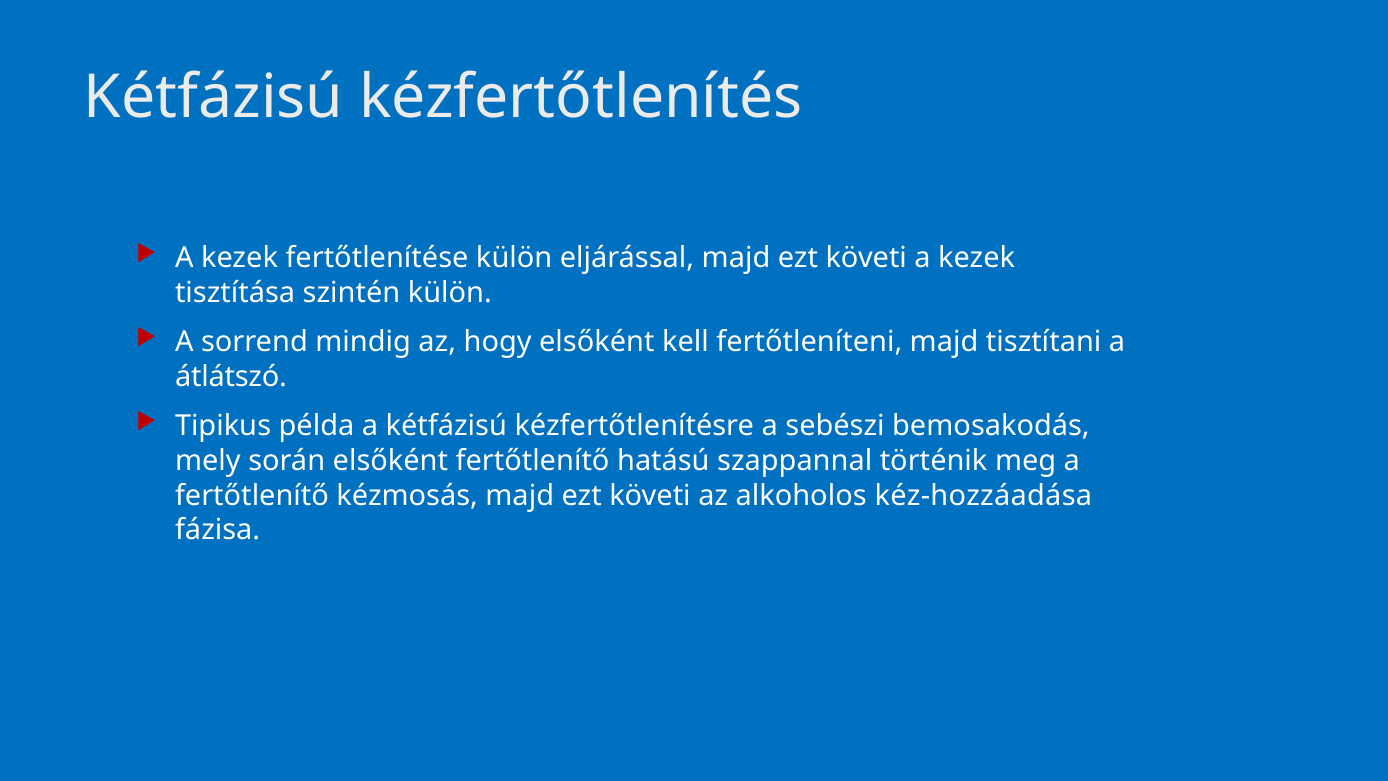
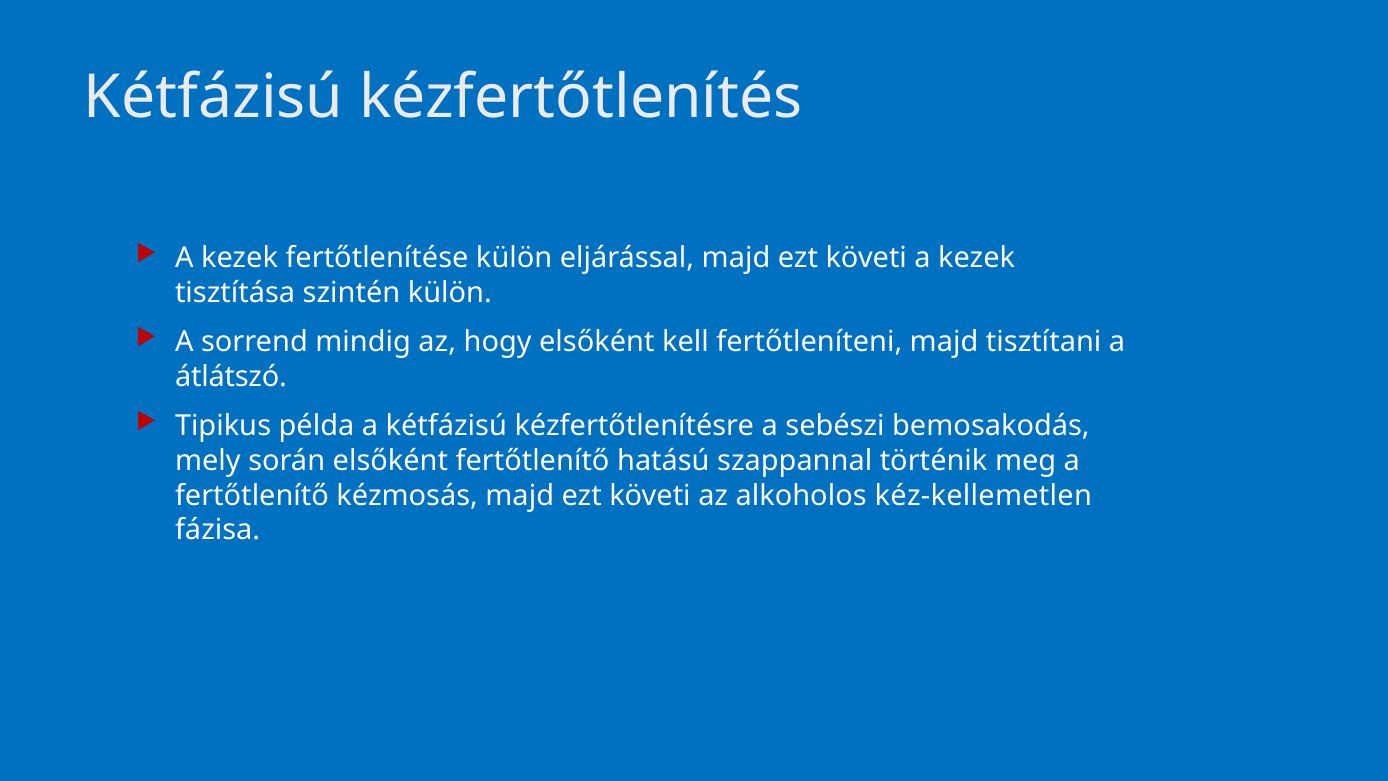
kéz-hozzáadása: kéz-hozzáadása -> kéz-kellemetlen (983, 496)
